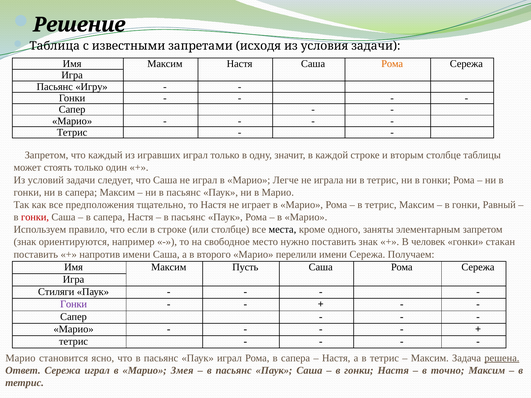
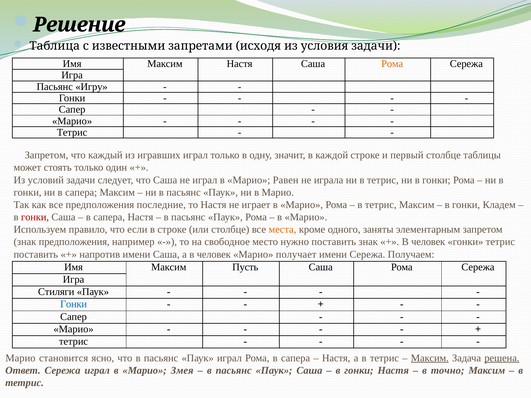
вторым: вторым -> первый (407, 155)
Легче: Легче -> Равен (286, 180)
тщательно: тщательно -> последние (161, 205)
Равный: Равный -> Кладем (499, 205)
места colour: black -> orange (282, 230)
знак ориентируются: ориентируются -> предположения (74, 242)
гонки стакан: стакан -> тетрис (500, 242)
а в второго: второго -> человек (214, 254)
перелили: перелили -> получает (296, 254)
Гонки colour: purple -> blue (74, 304)
Максим underline: none -> present (430, 358)
